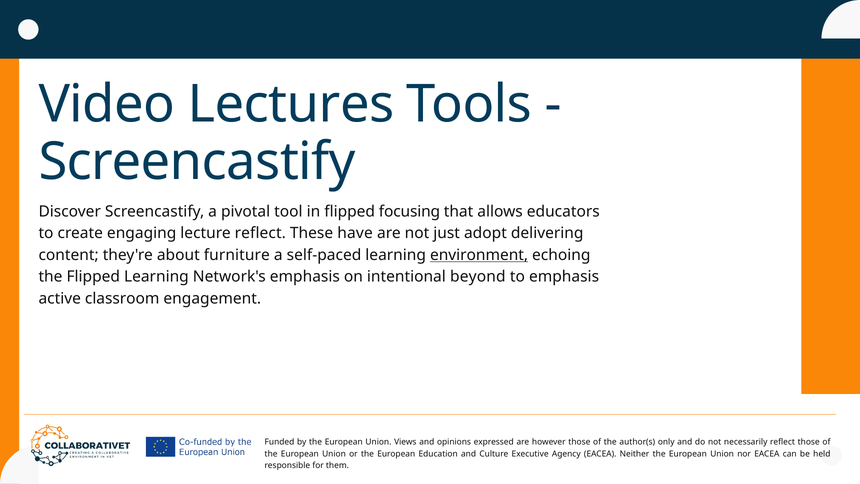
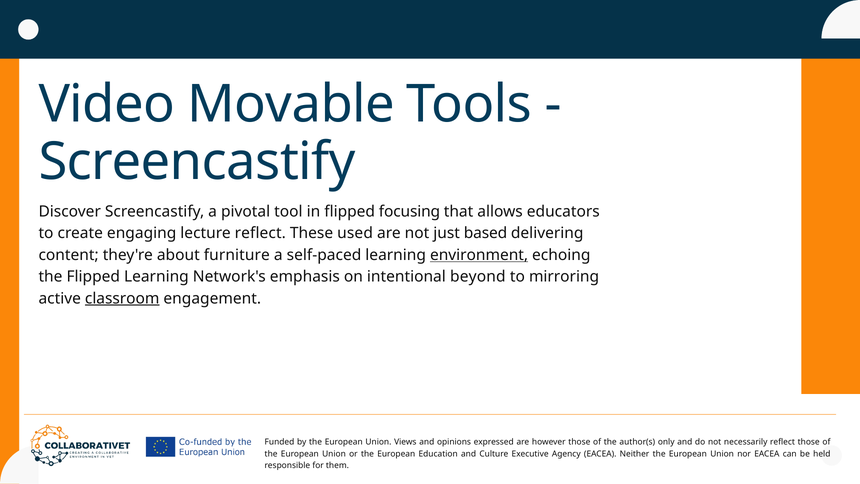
Lectures: Lectures -> Movable (291, 104)
have: have -> used (355, 233)
adopt: adopt -> based (486, 233)
to emphasis: emphasis -> mirroring (564, 277)
classroom underline: none -> present (122, 298)
